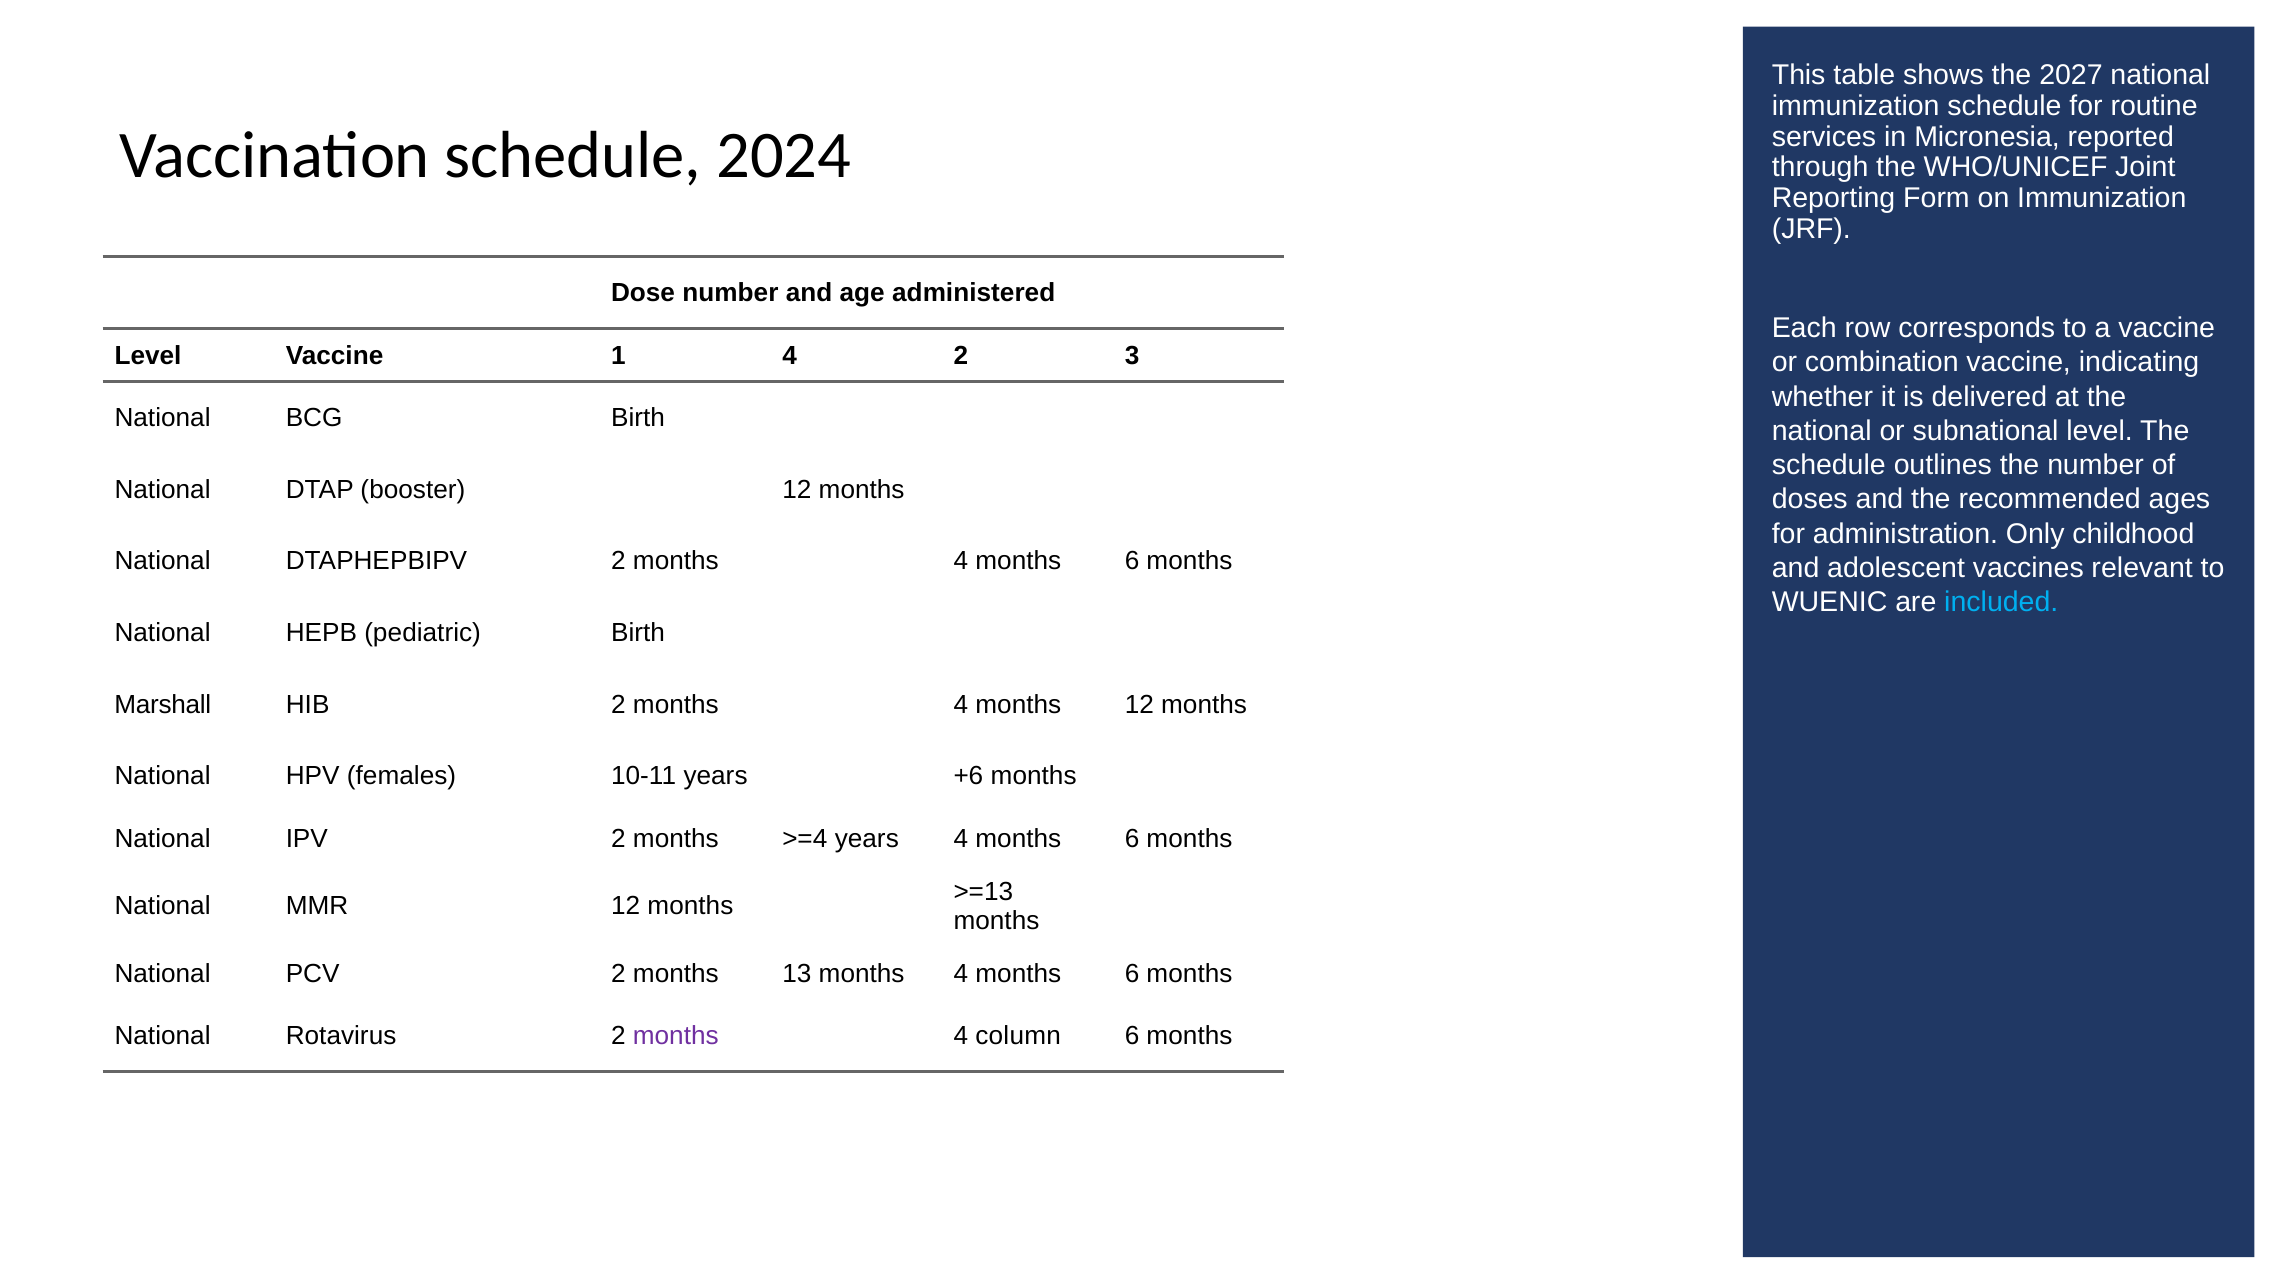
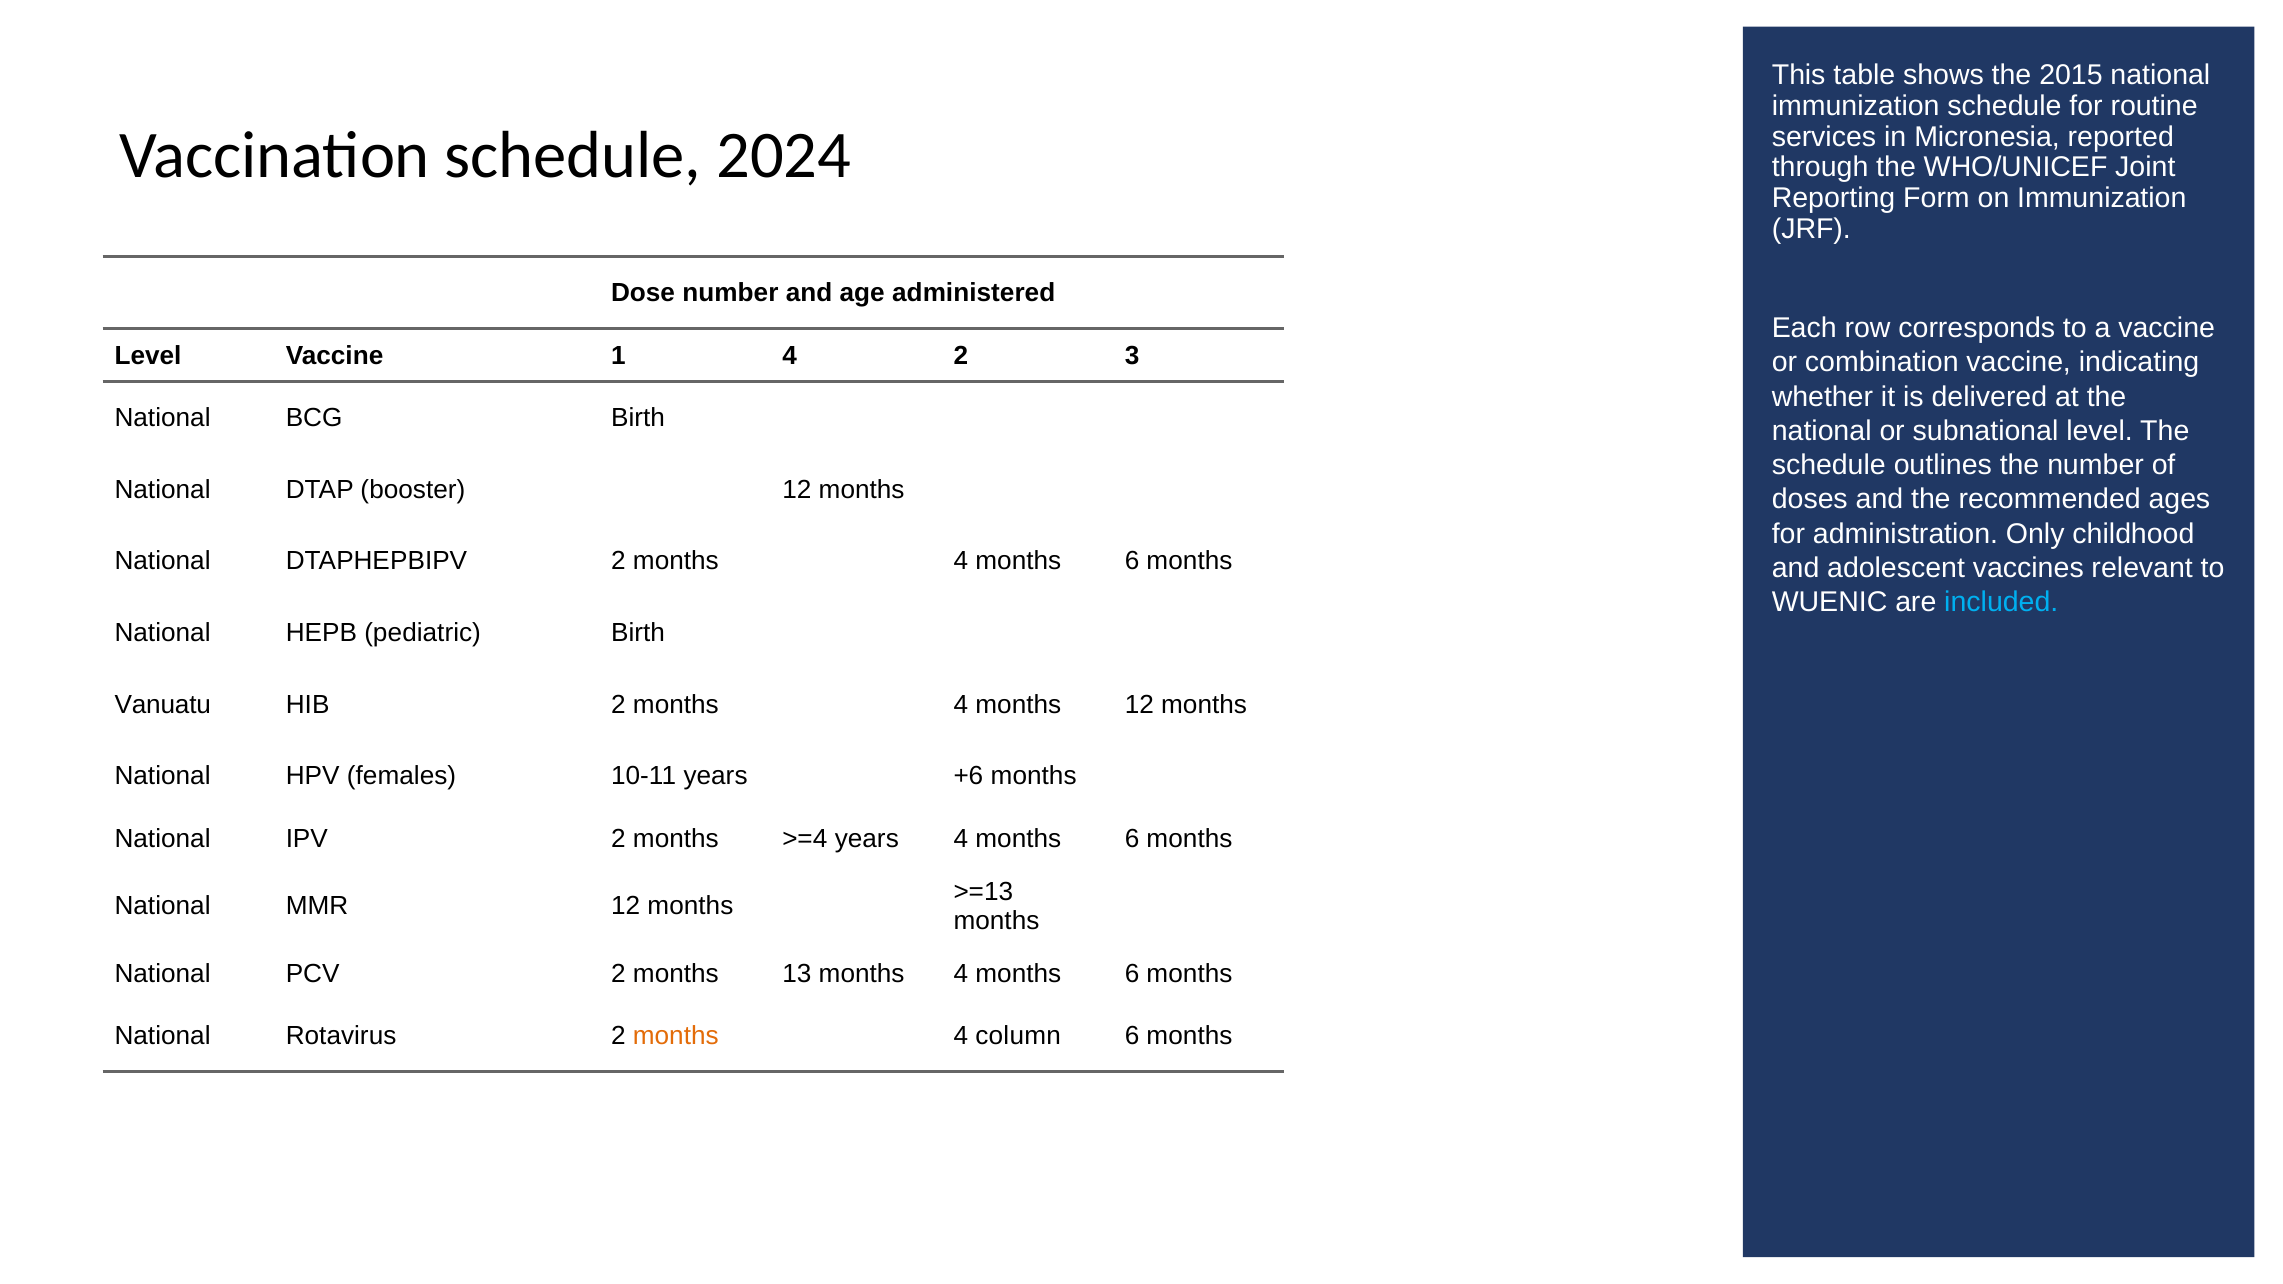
2027: 2027 -> 2015 (2071, 75)
Marshall: Marshall -> Vanuatu (163, 705)
months colour: purple -> orange (676, 1036)
